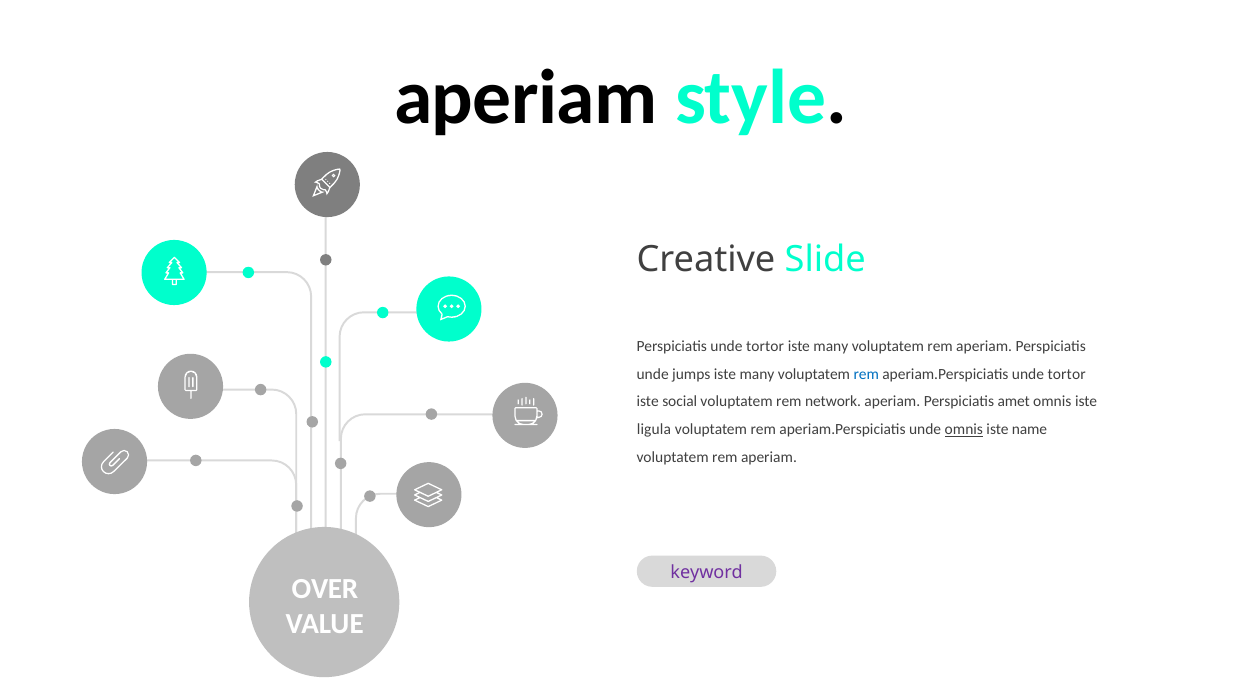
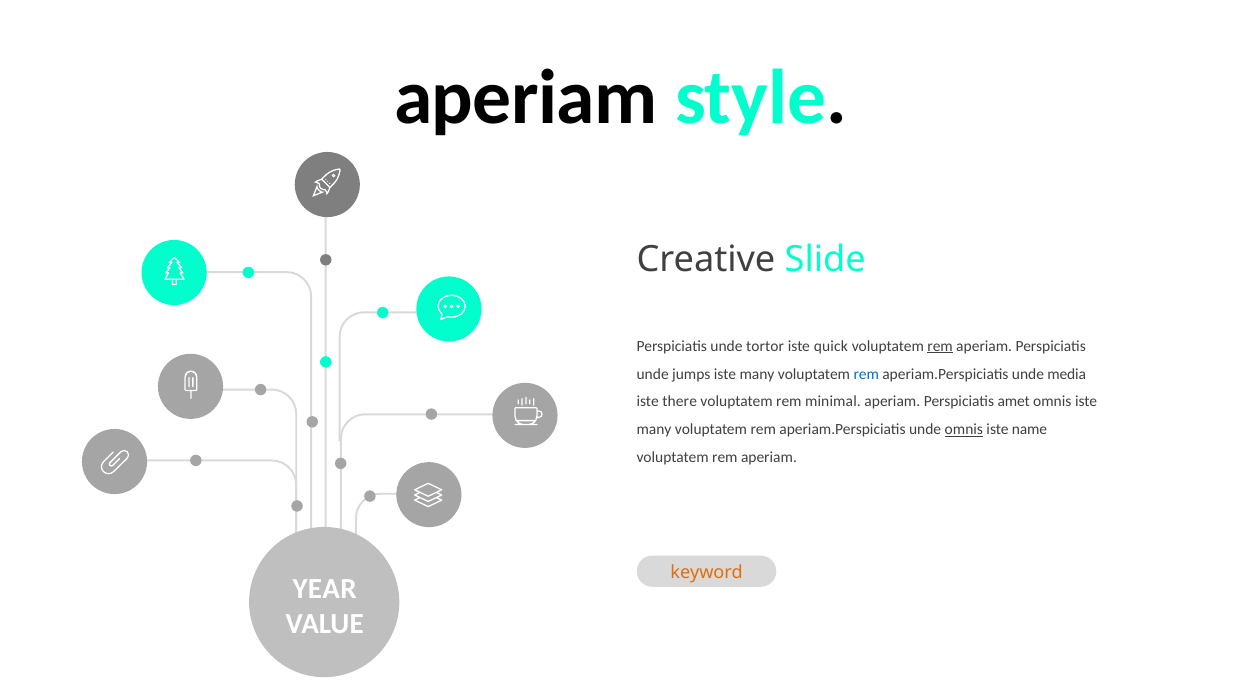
many: many -> quick (831, 346)
rem underline: none -> present (940, 346)
aperiam.Perspiciatis unde tortor: tortor -> media (1067, 374)
social: social -> there (680, 402)
network: network -> minimal (833, 402)
ligula: ligula -> many (654, 430)
keyword colour: purple -> orange (707, 572)
OVER: OVER -> YEAR (325, 589)
